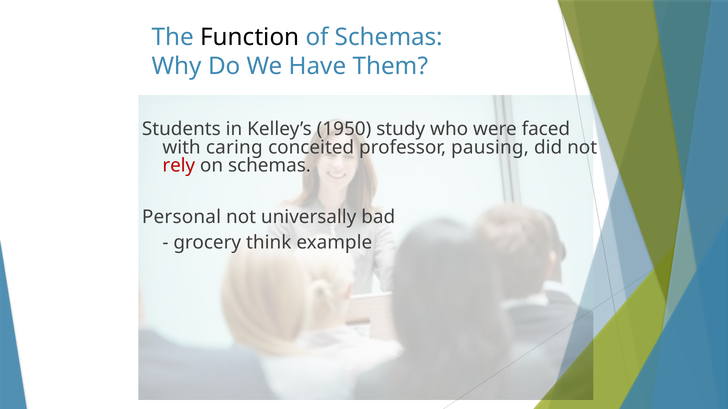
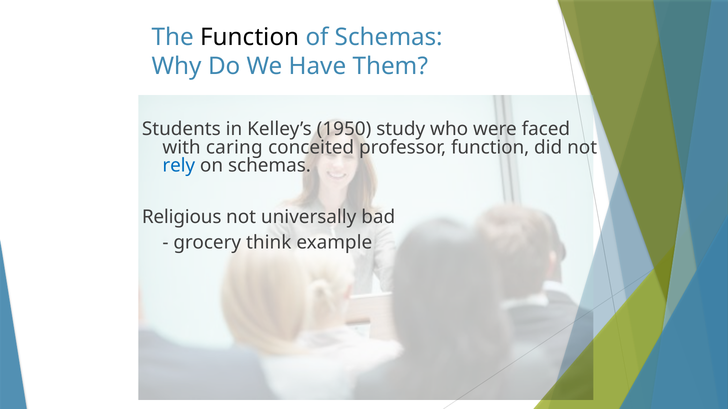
professor pausing: pausing -> function (490, 148)
rely colour: red -> blue (179, 166)
Personal: Personal -> Religious (182, 217)
